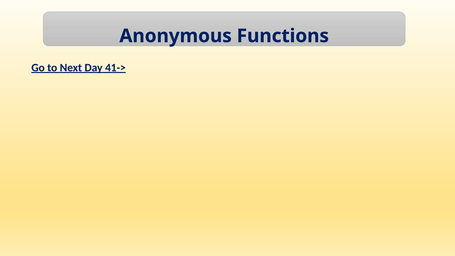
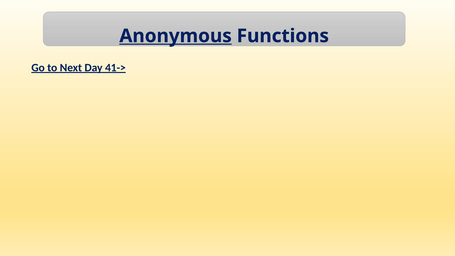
Anonymous underline: none -> present (176, 36)
